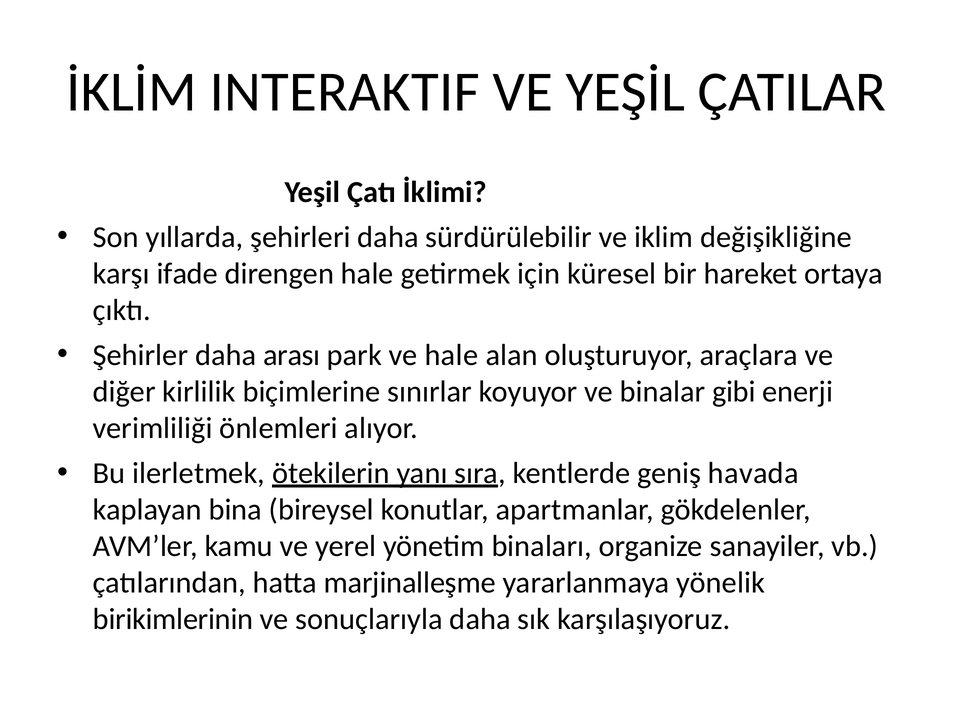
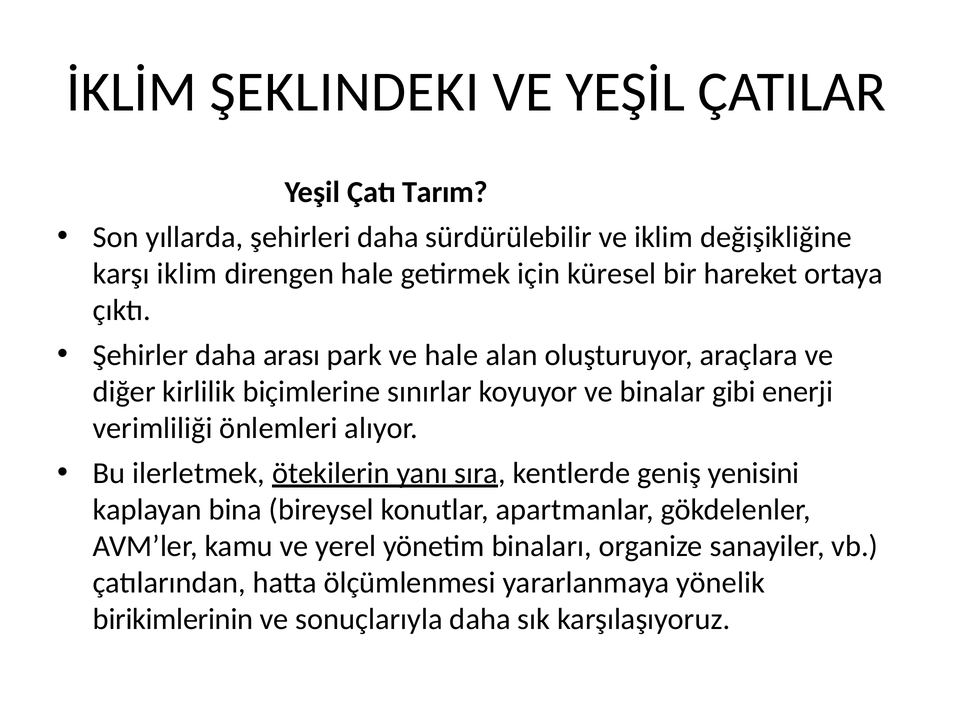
INTERAKTIF: INTERAKTIF -> ŞEKLINDEKI (345, 92)
İklimi: İklimi -> Tarım (445, 192)
karşı ifade: ifade -> iklim (187, 273)
havada: havada -> yenisini (754, 473)
marjinalleşme: marjinalleşme -> ölçümlenmesi (410, 582)
